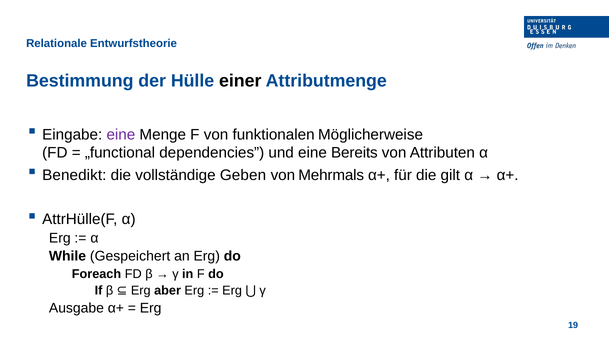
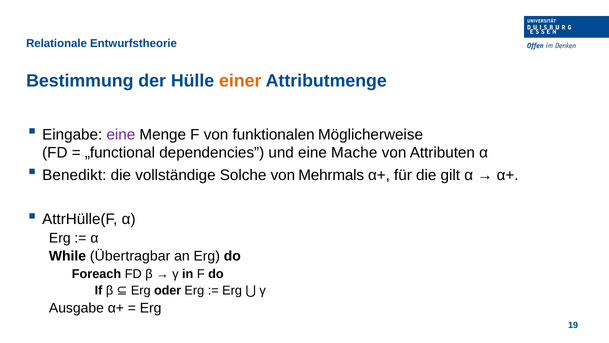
einer colour: black -> orange (240, 81)
Bereits: Bereits -> Mache (354, 153)
Geben: Geben -> Solche (243, 175)
Gespeichert: Gespeichert -> Übertragbar (130, 256)
aber: aber -> oder (168, 290)
